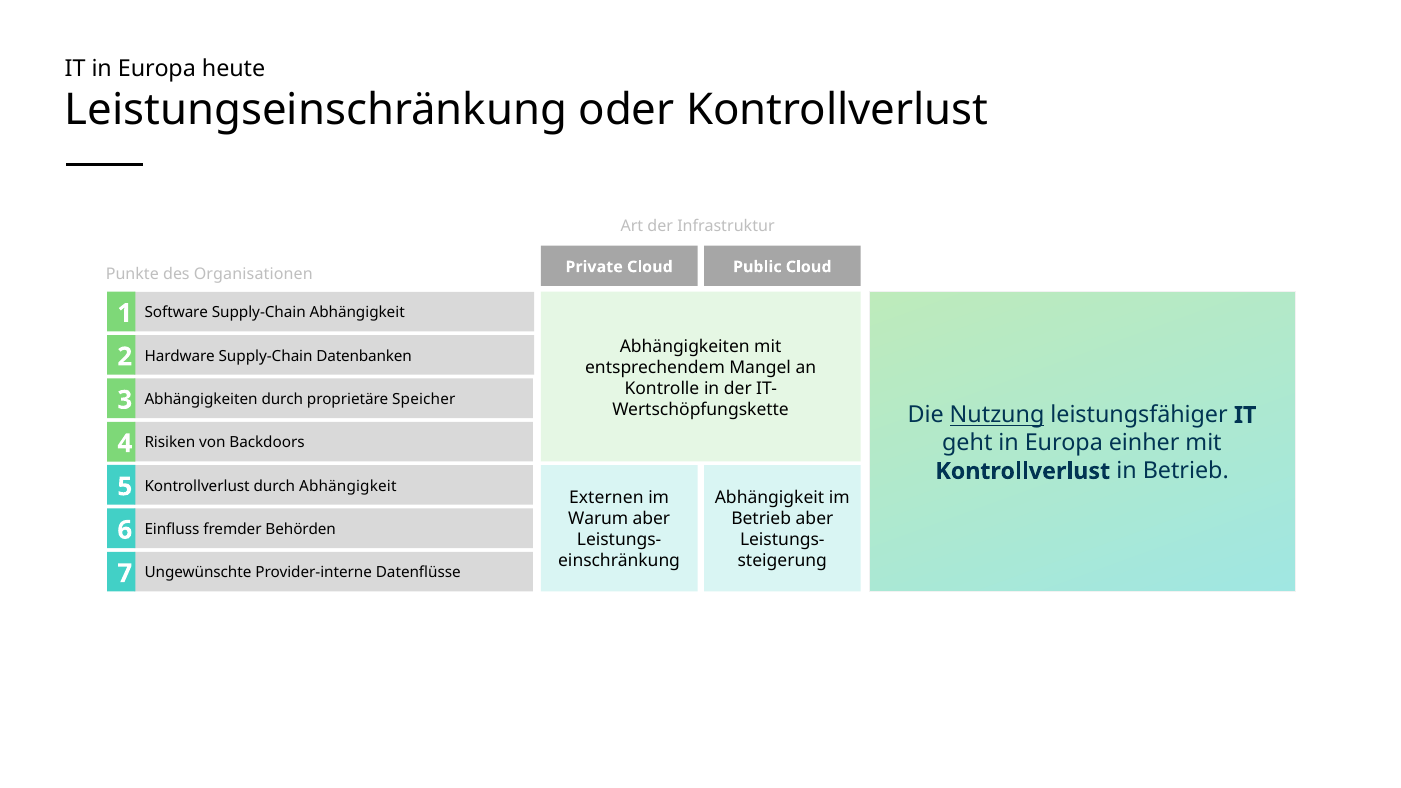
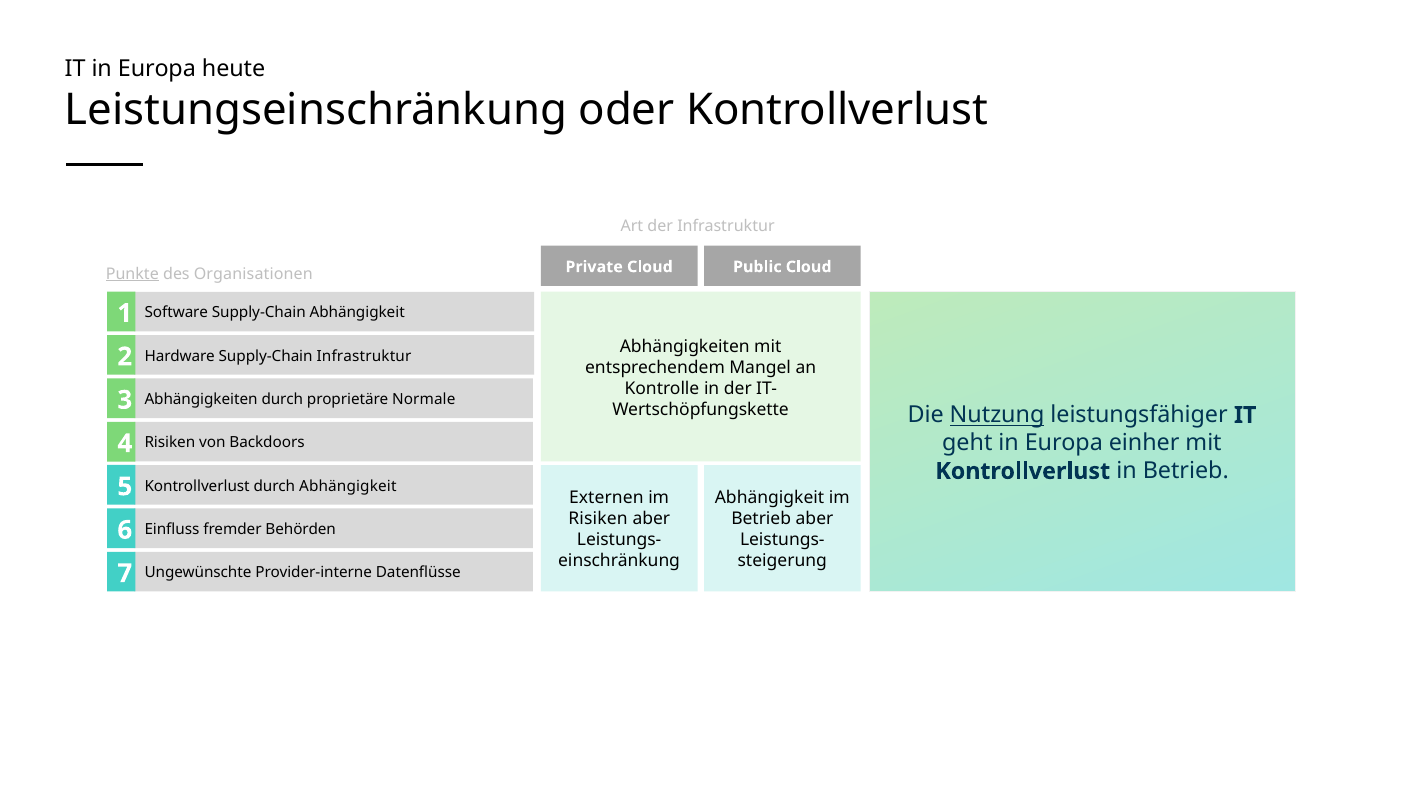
Punkte underline: none -> present (132, 274)
Supply-Chain Datenbanken: Datenbanken -> Infrastruktur (364, 356)
Speicher: Speicher -> Normale (424, 399)
Warum: Warum -> Risiken (598, 519)
